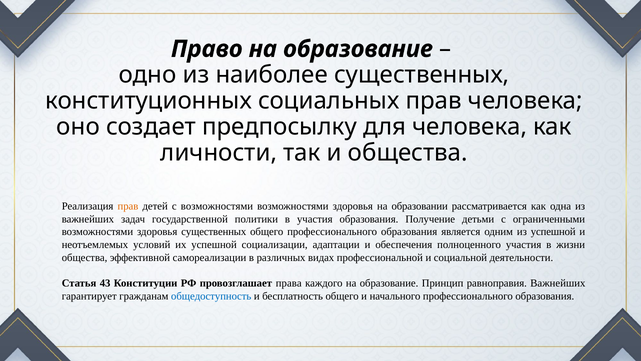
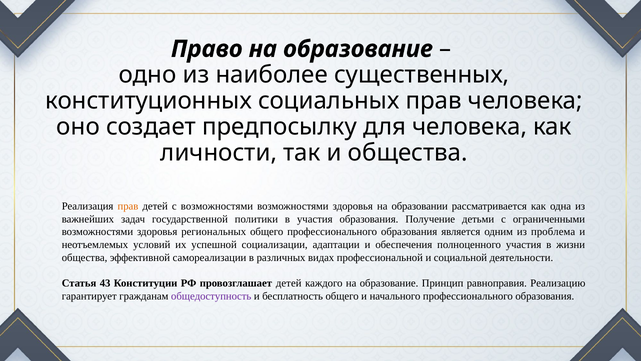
здоровья существенных: существенных -> региональных (214, 232)
из успешной: успешной -> проблема (553, 232)
провозглашает права: права -> детей (289, 283)
равноправия Важнейших: Важнейших -> Реализацию (558, 283)
общедоступность colour: blue -> purple (211, 296)
